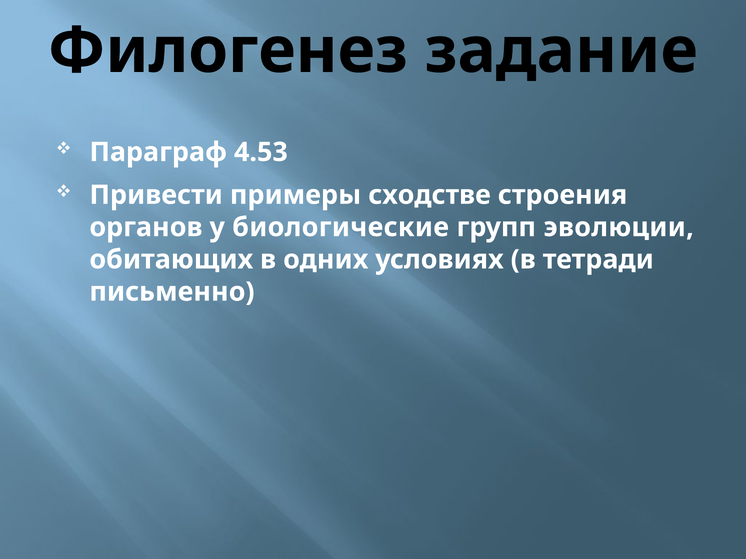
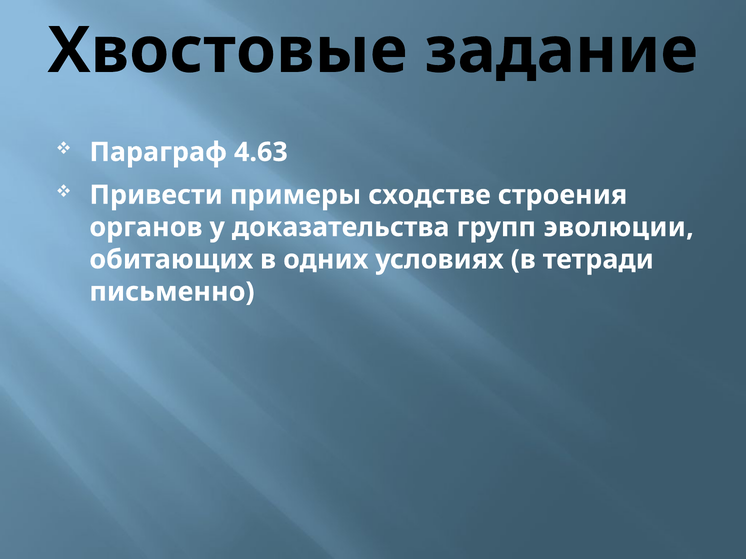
Филогенез: Филогенез -> Хвостовые (228, 51)
4.53: 4.53 -> 4.63 (261, 152)
биологические: биологические -> доказательства (341, 227)
